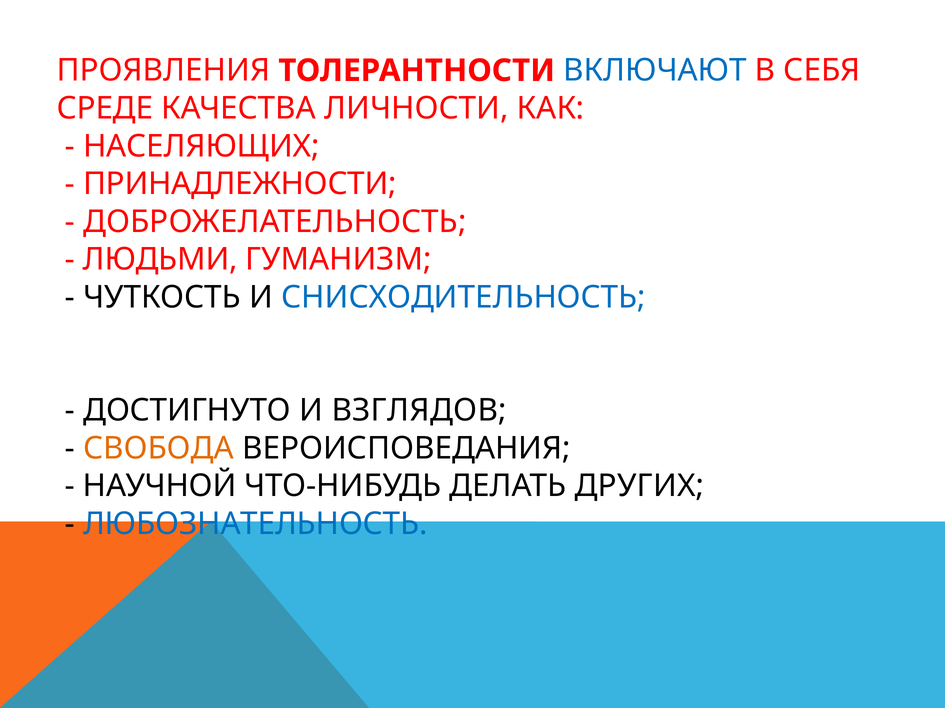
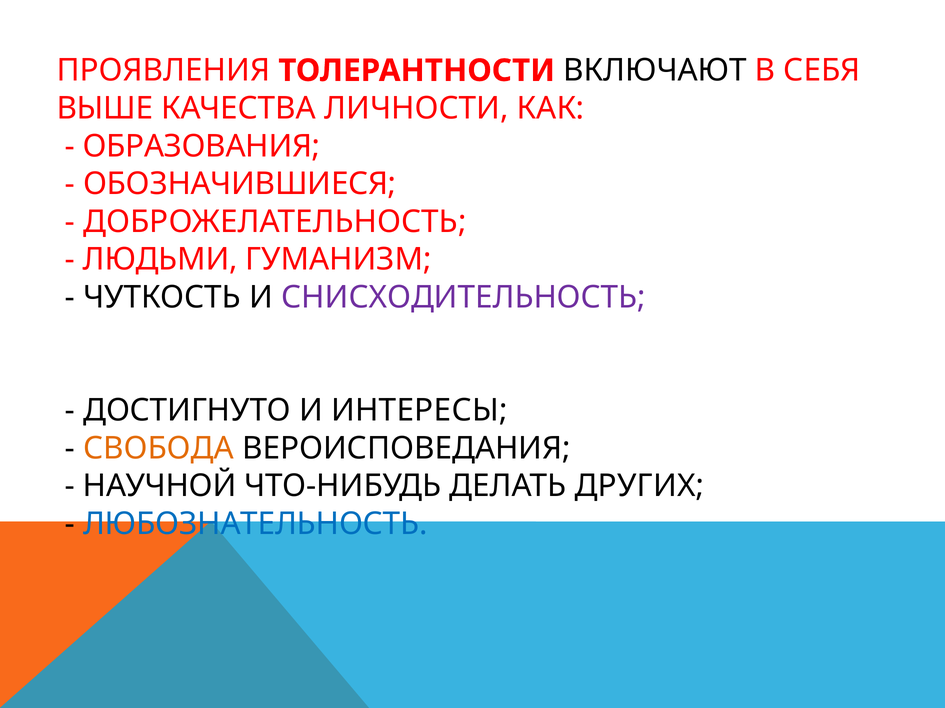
ВКЛЮЧАЮТ colour: blue -> black (655, 71)
СРЕДЕ: СРЕДЕ -> ВЫШЕ (105, 108)
НАСЕЛЯЮЩИХ: НАСЕЛЯЮЩИХ -> ОБРАЗОВАНИЯ (201, 146)
ПРИНАДЛЕЖНОСТИ: ПРИНАДЛЕЖНОСТИ -> ОБОЗНАЧИВШИЕСЯ (240, 184)
СНИСХОДИТЕЛЬНОСТЬ colour: blue -> purple (464, 297)
ВЗГЛЯДОВ: ВЗГЛЯДОВ -> ИНТЕРЕСЫ (419, 411)
